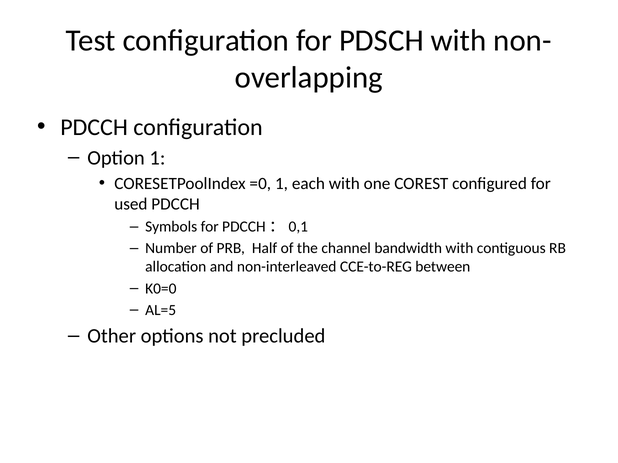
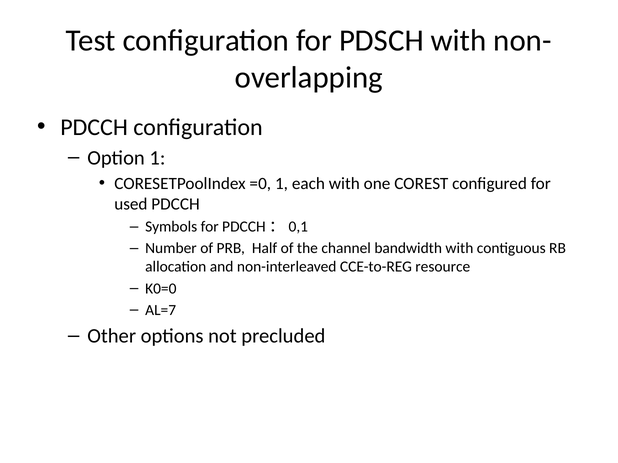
between: between -> resource (443, 267)
AL=5: AL=5 -> AL=7 (161, 310)
